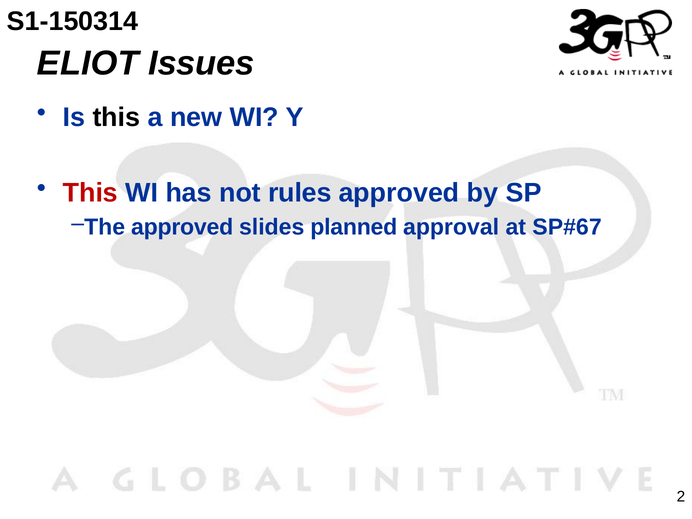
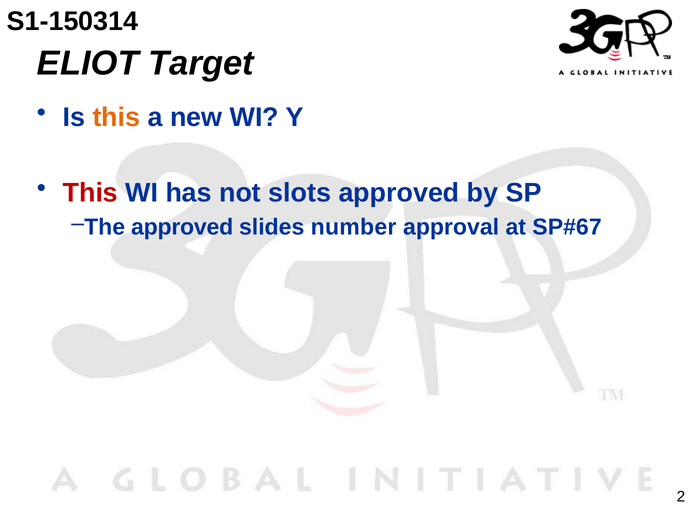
Issues: Issues -> Target (201, 63)
this colour: black -> orange (116, 117)
rules: rules -> slots (300, 193)
planned: planned -> number (354, 227)
